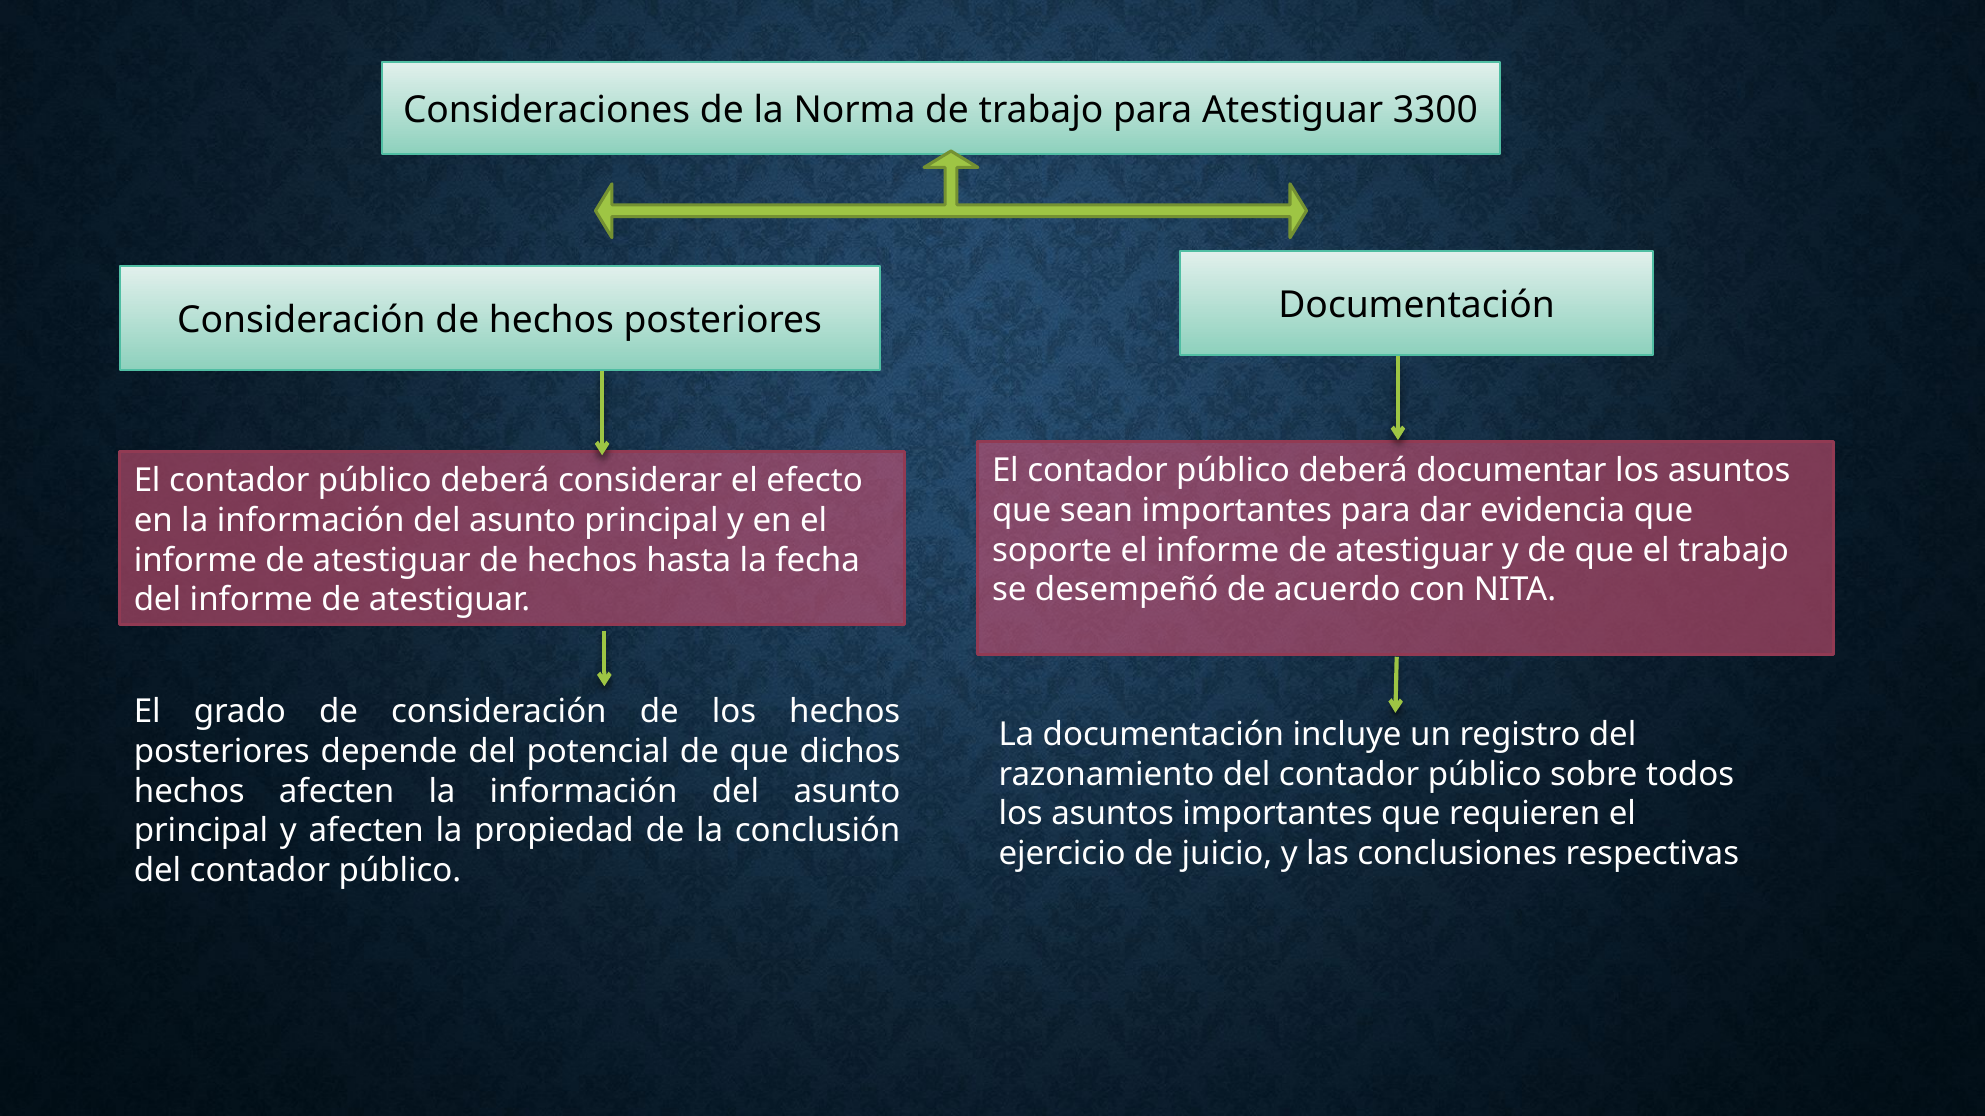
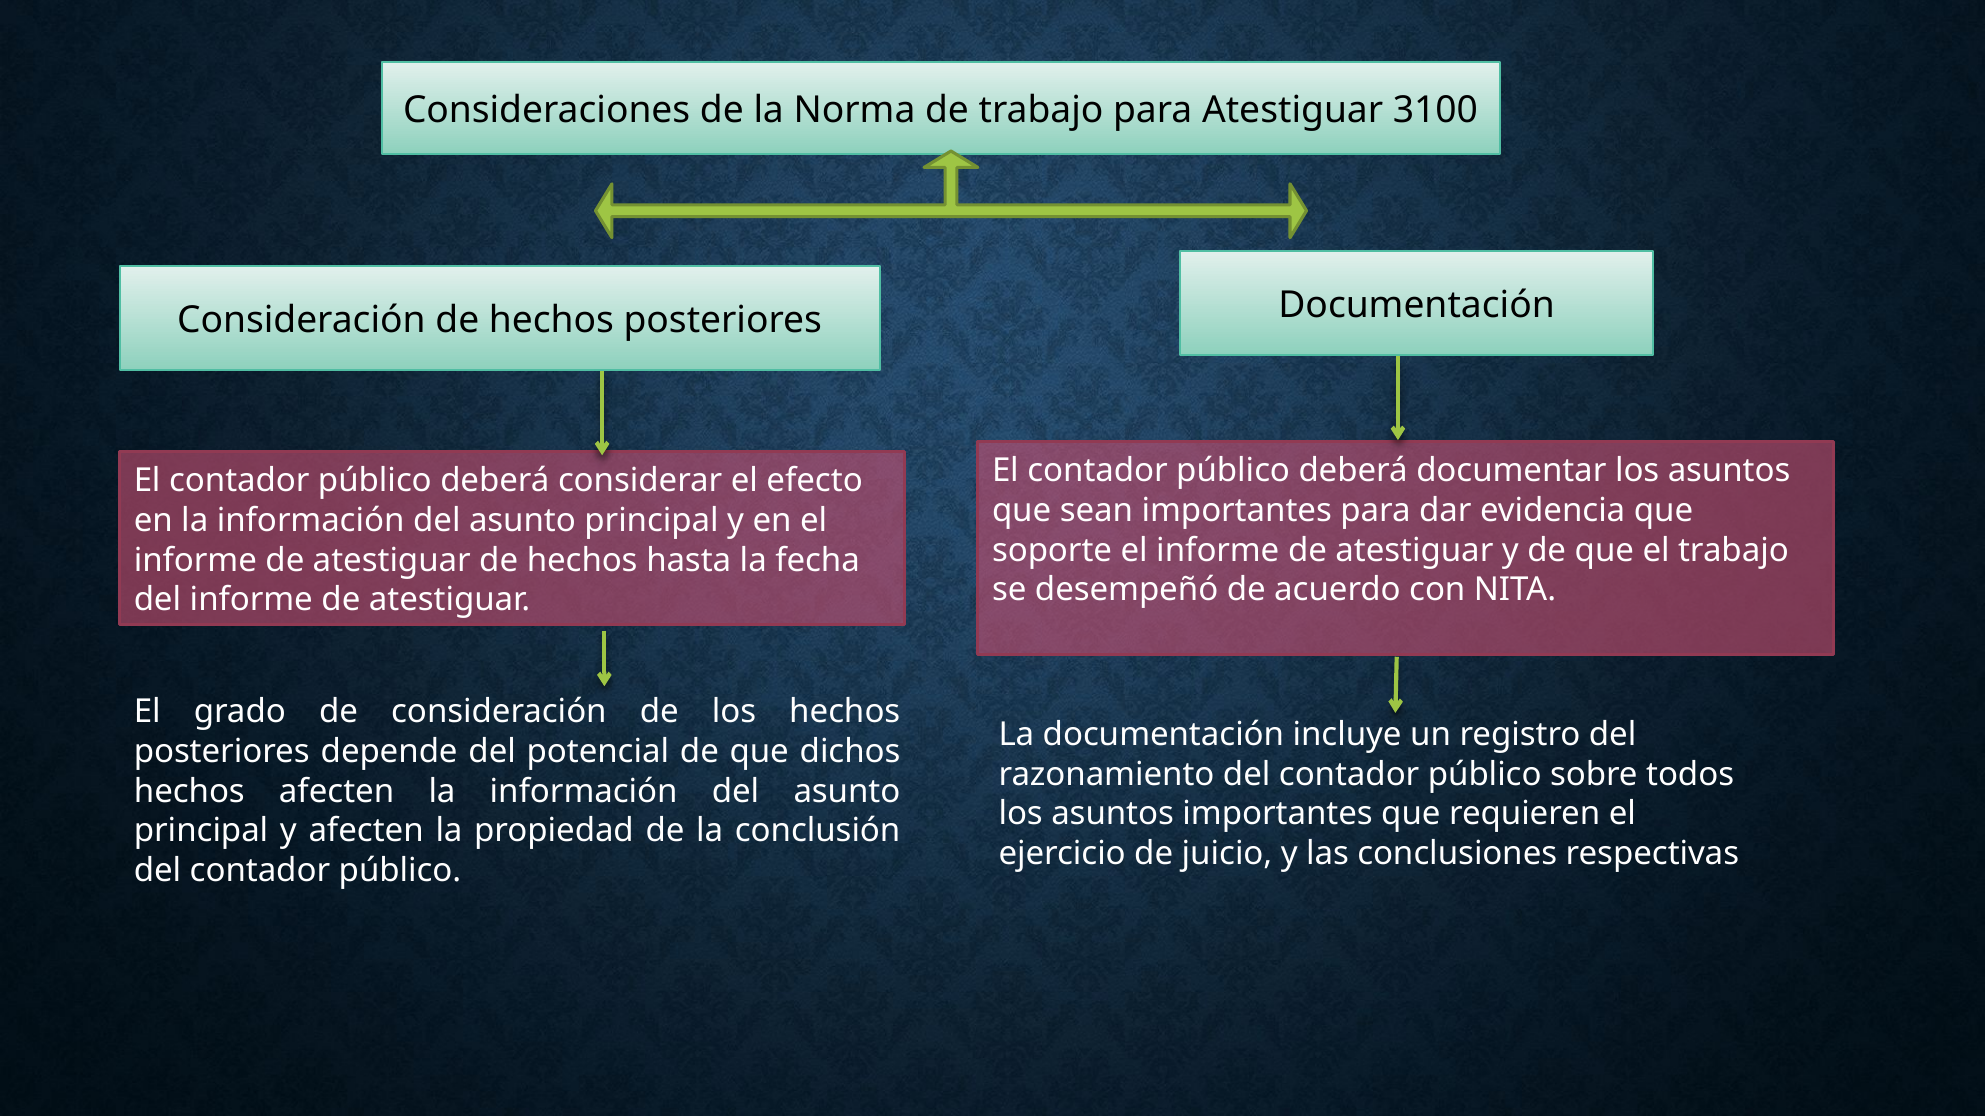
3300: 3300 -> 3100 (1435, 111)
